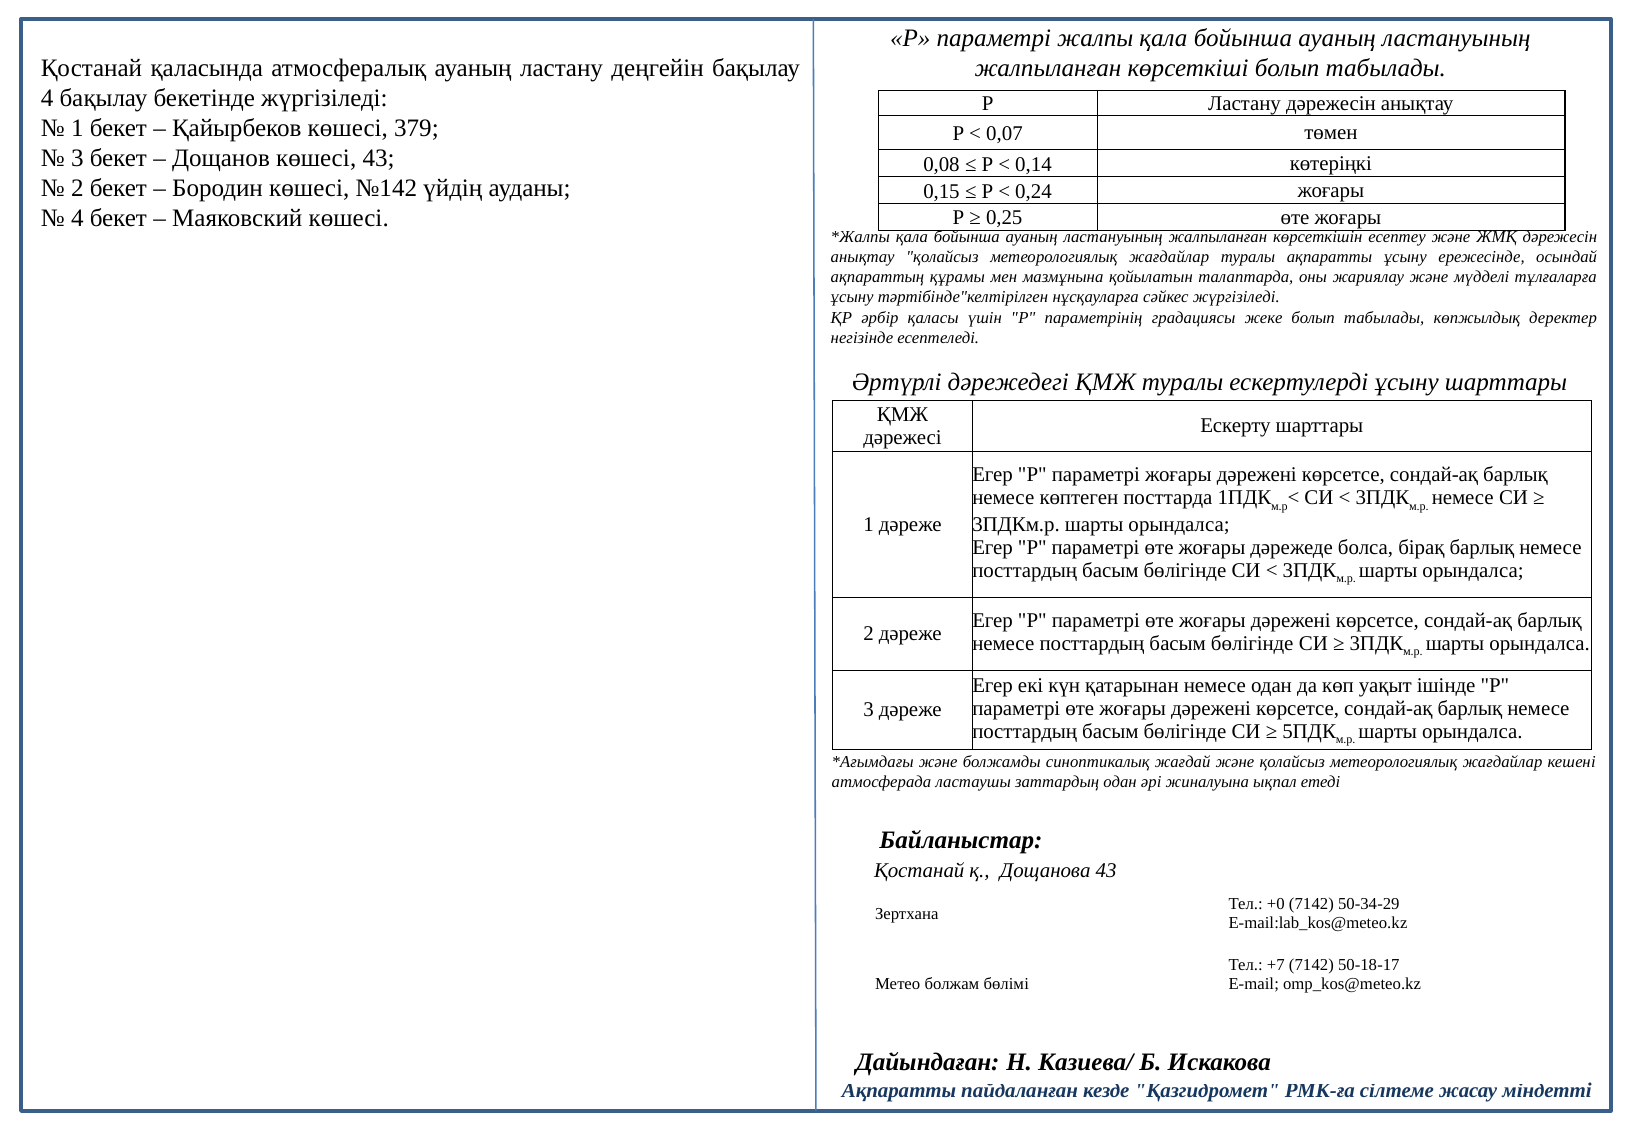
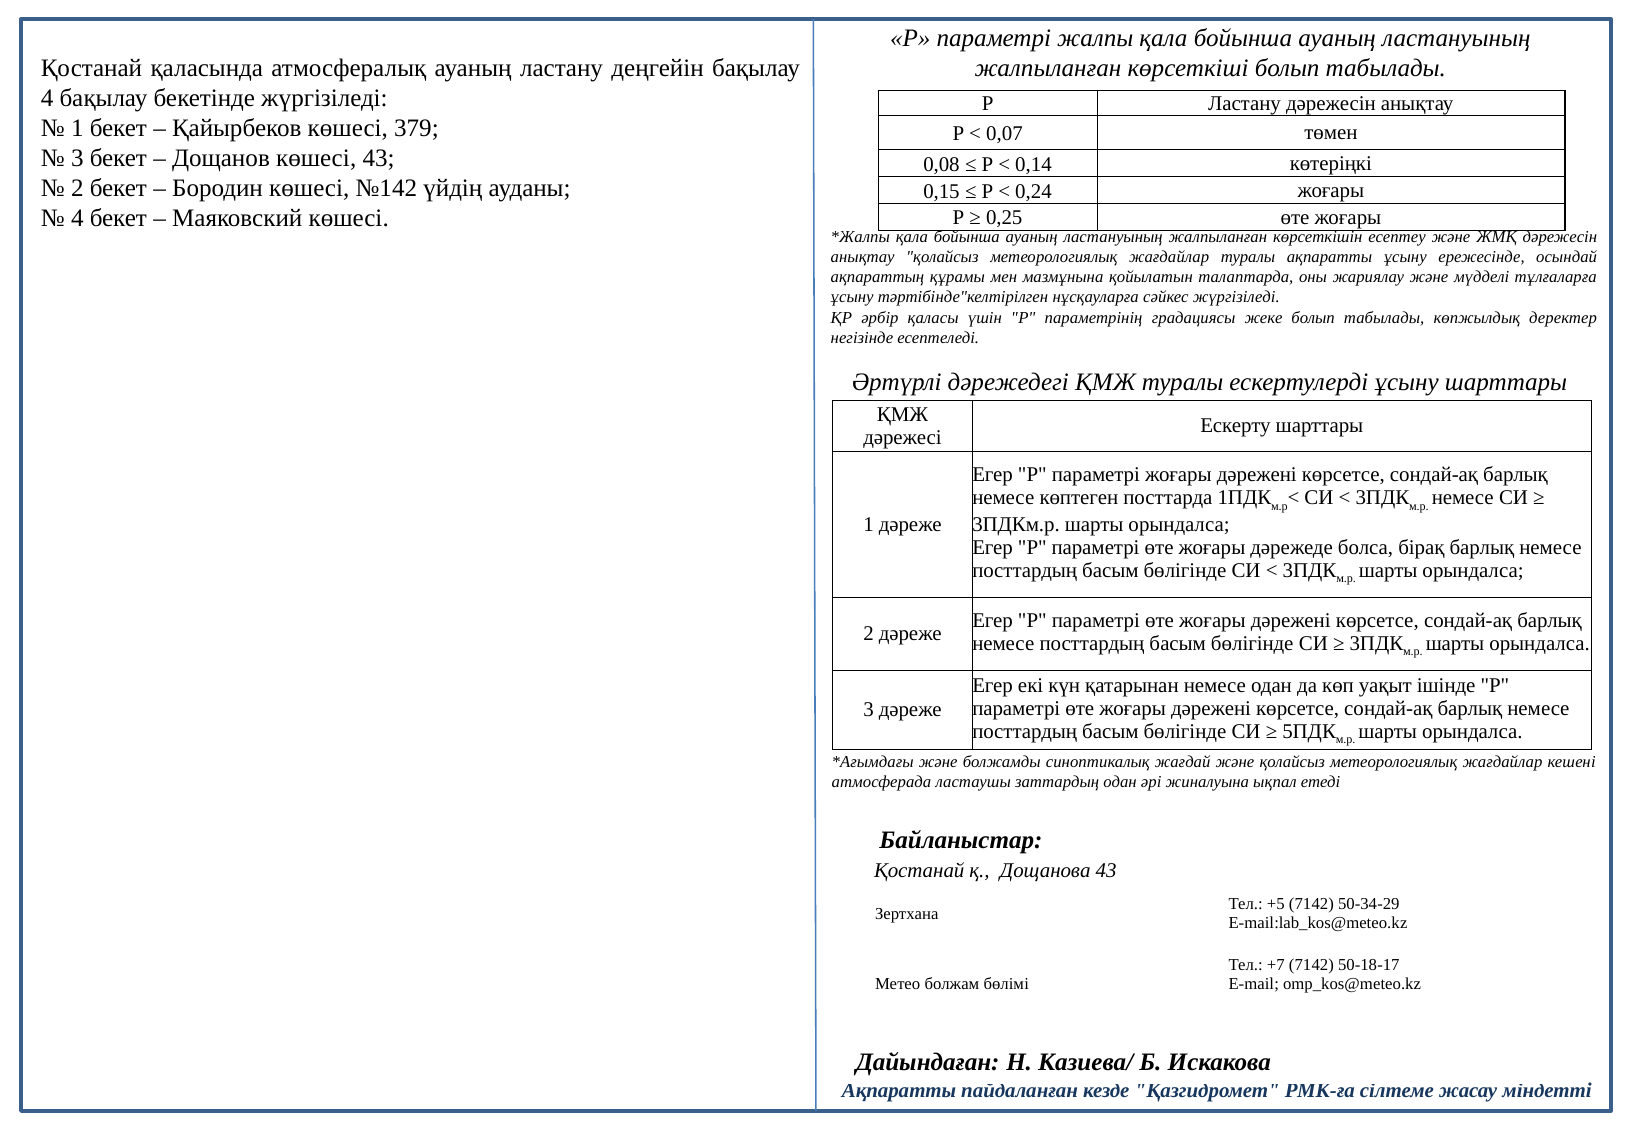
+0: +0 -> +5 (1276, 904)
